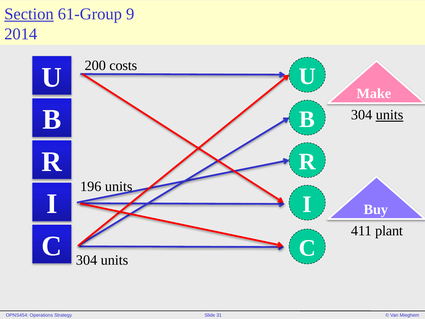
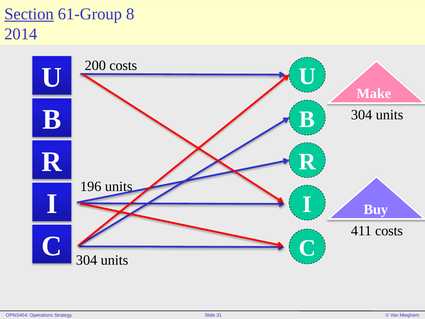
9: 9 -> 8 (130, 14)
units underline: present -> none (390, 115)
411 plant: plant -> costs (389, 231)
